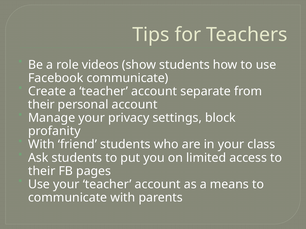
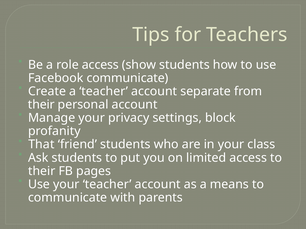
role videos: videos -> access (100, 65)
With: With -> That (41, 145)
